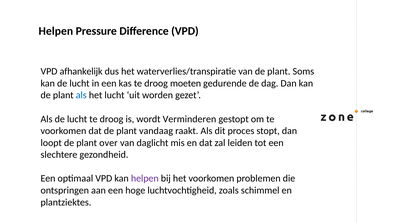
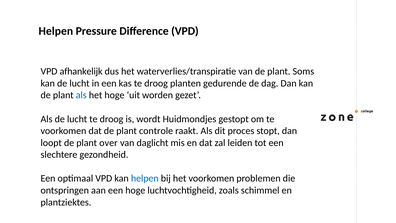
moeten: moeten -> planten (186, 83)
het lucht: lucht -> hoge (114, 95)
Verminderen: Verminderen -> Huidmondjes (189, 119)
vandaag: vandaag -> controle (156, 131)
helpen colour: purple -> blue (145, 178)
